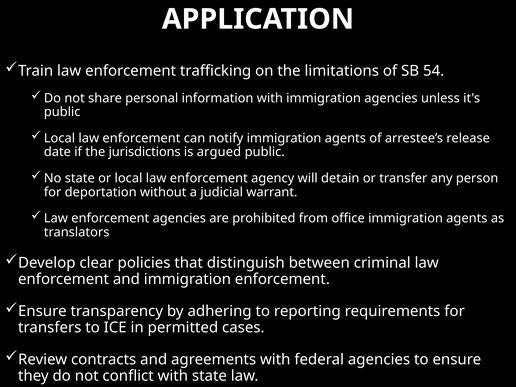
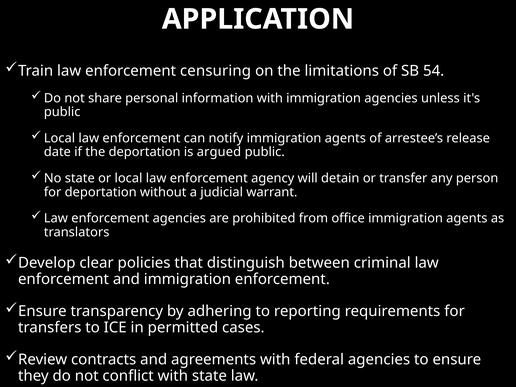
trafficking: trafficking -> censuring (216, 71)
the jurisdictions: jurisdictions -> deportation (145, 152)
